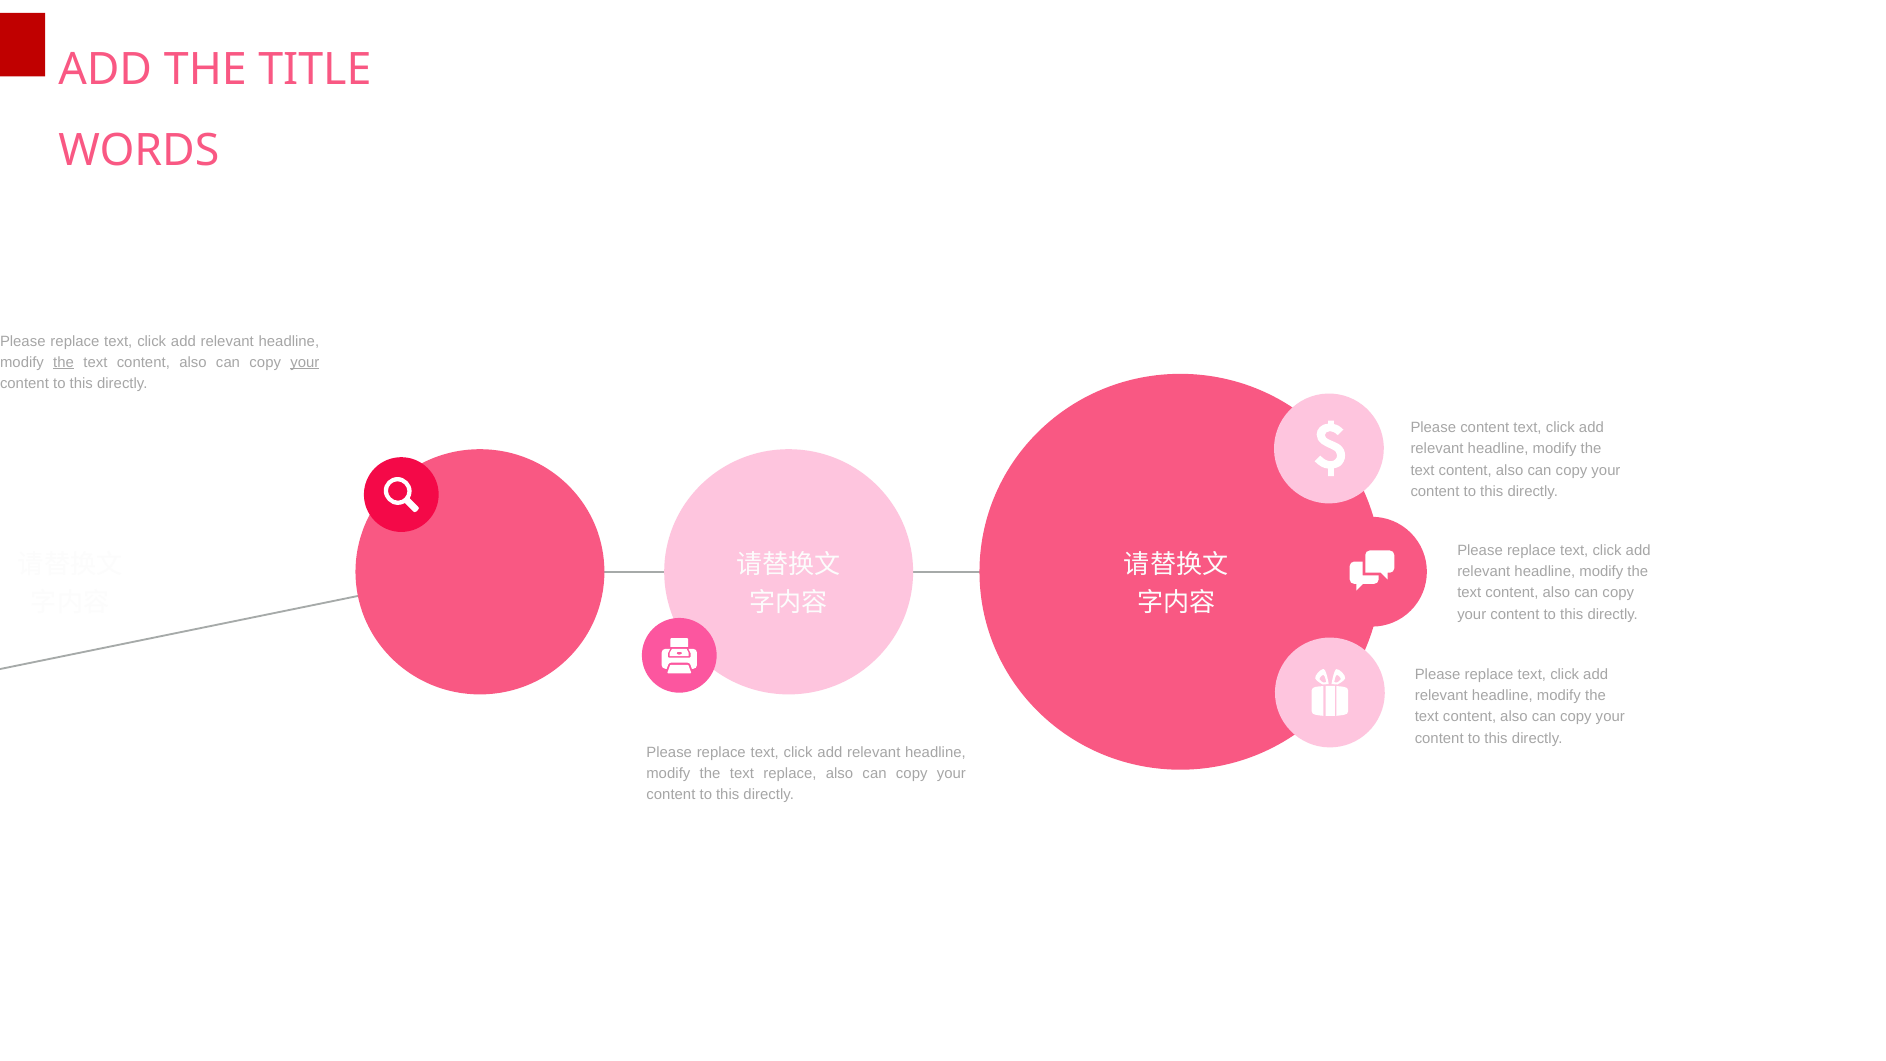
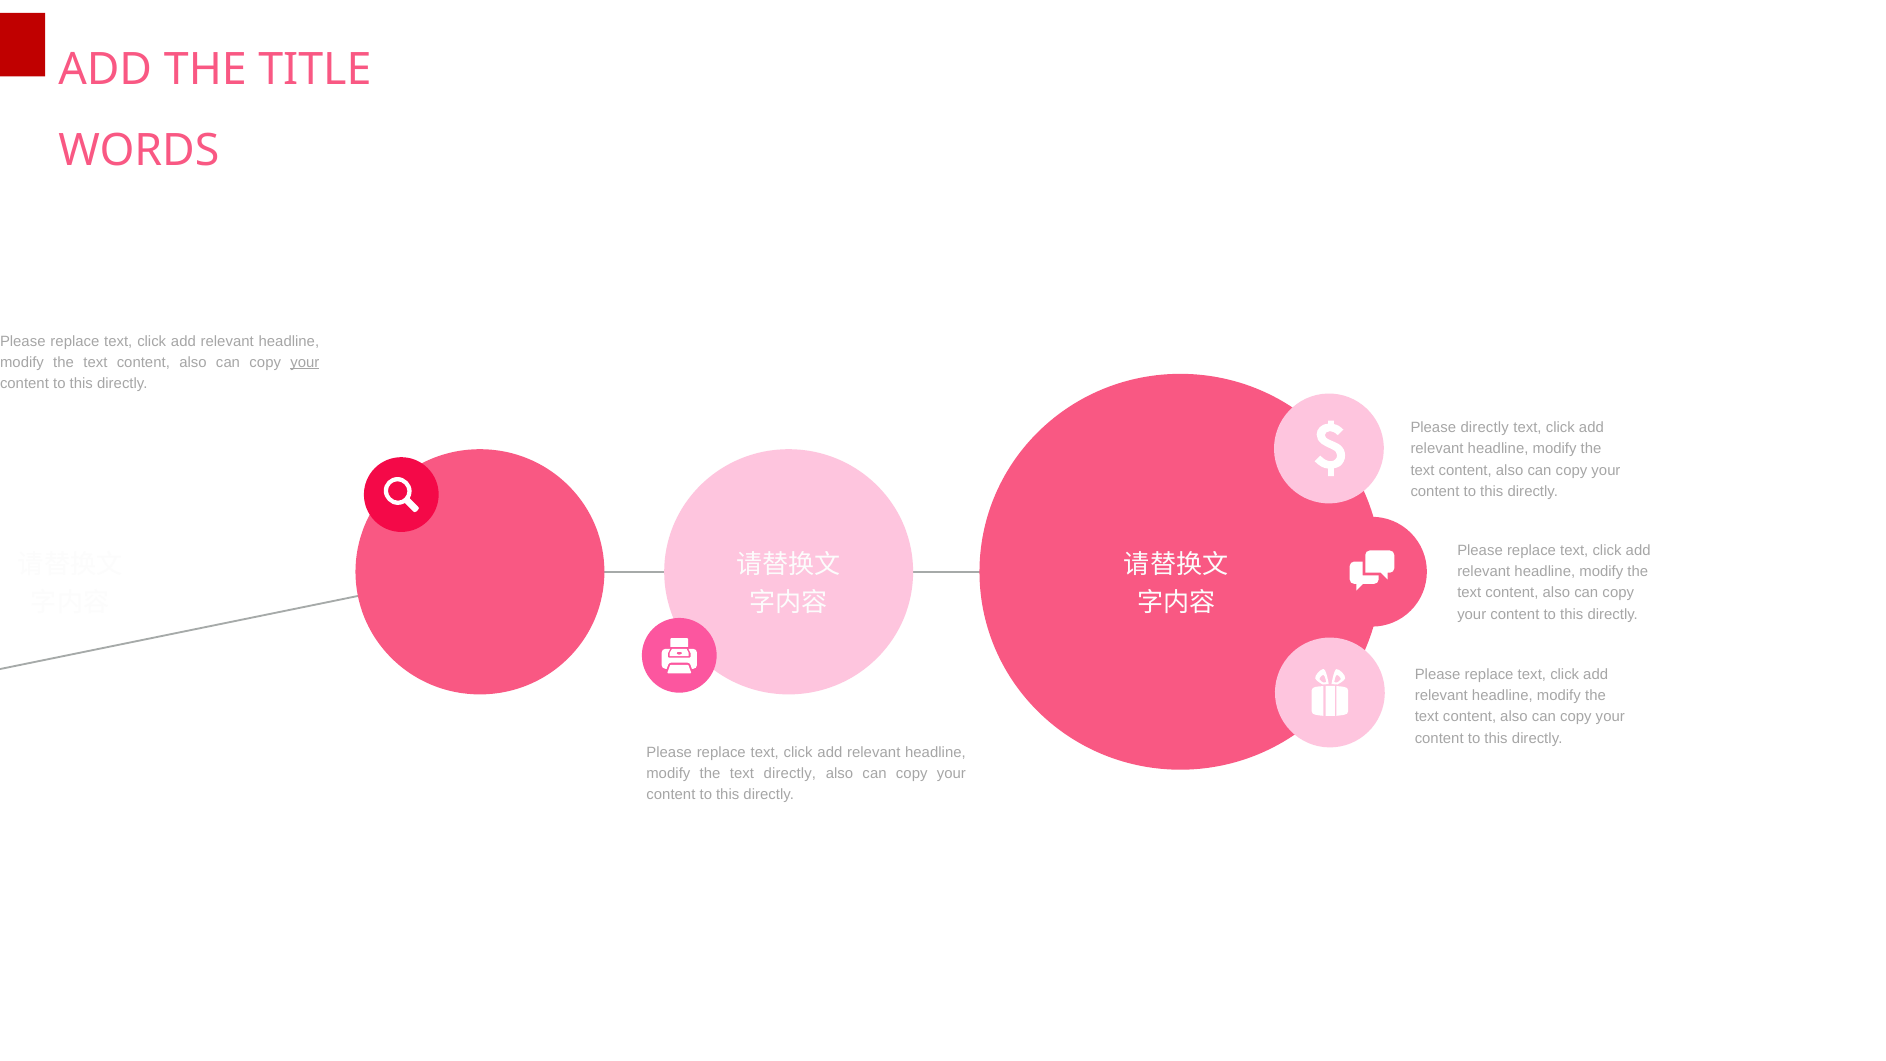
the underline: present -> none (64, 362)
Please content: content -> directly (1485, 427)
text replace: replace -> directly (790, 773)
